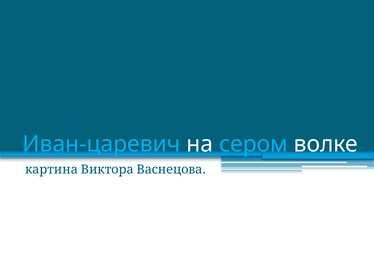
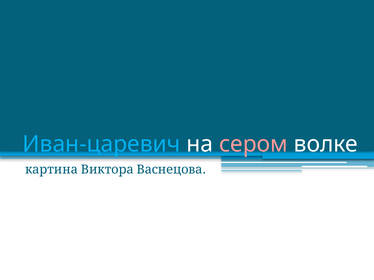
сером colour: light blue -> pink (253, 144)
